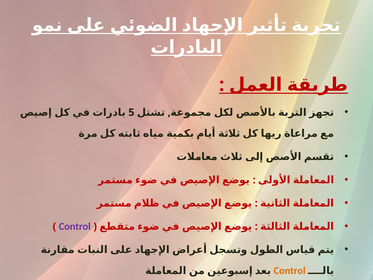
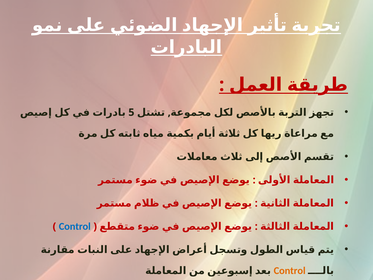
Control colour: purple -> blue (75, 226)
